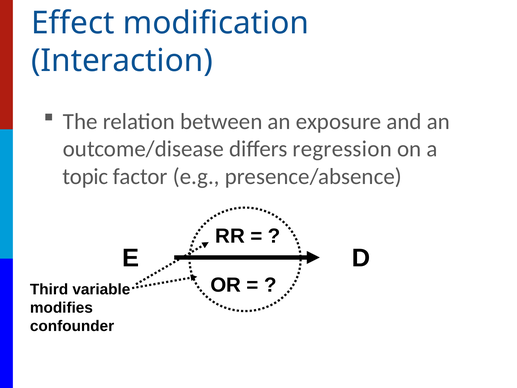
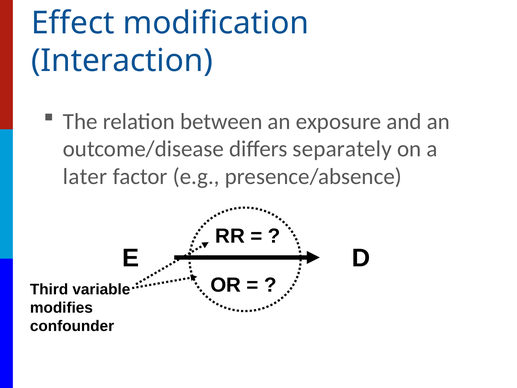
regression: regression -> separately (342, 149)
topic: topic -> later (85, 177)
